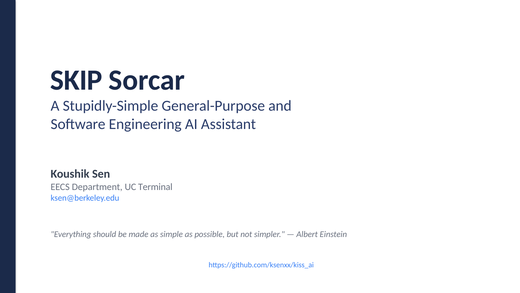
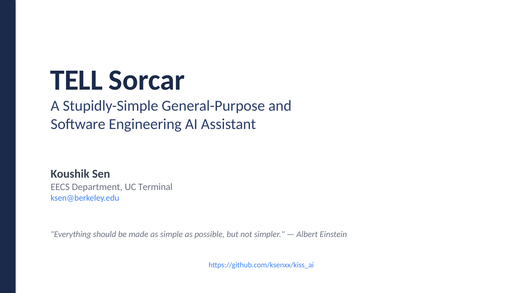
SKIP: SKIP -> TELL (76, 80)
